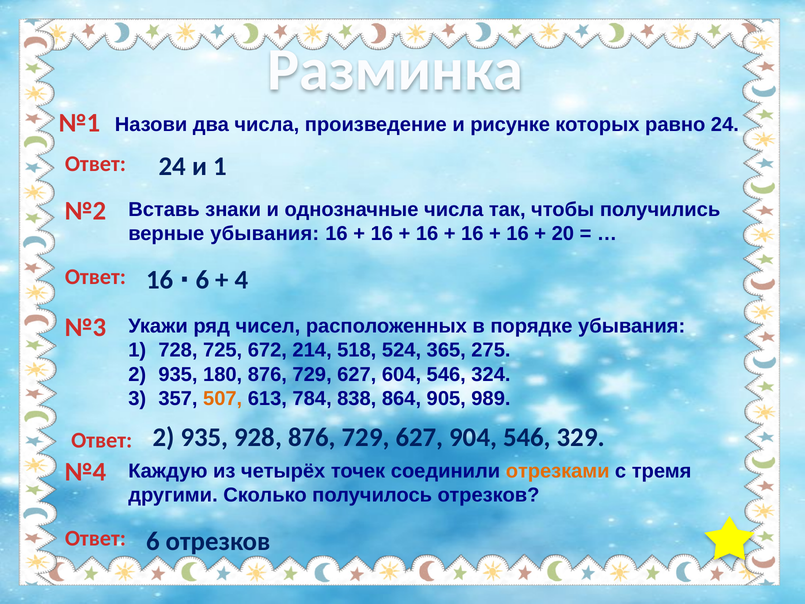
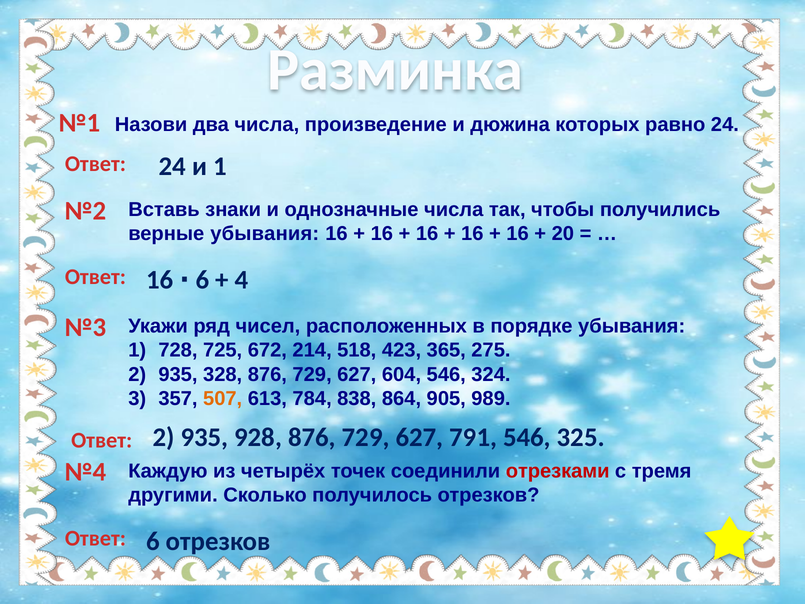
рисунке: рисунке -> дюжина (510, 124)
524: 524 -> 423 (402, 350)
180: 180 -> 328 (223, 374)
904: 904 -> 791 (473, 437)
329: 329 -> 325 (581, 437)
отрезками colour: orange -> red (558, 471)
